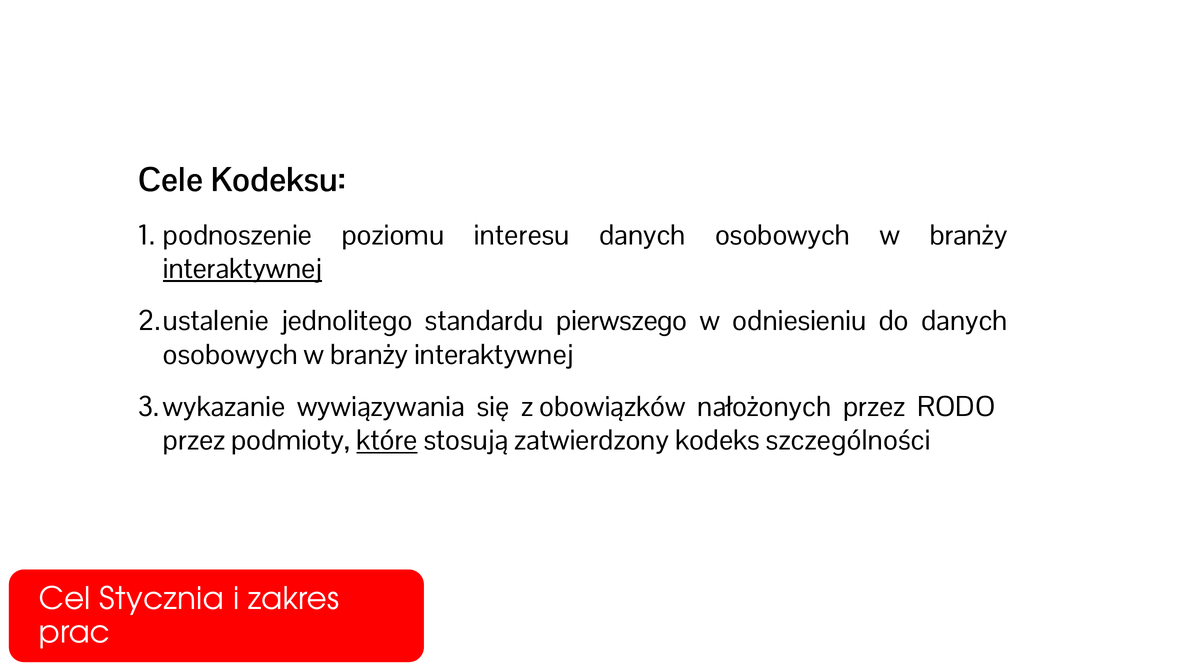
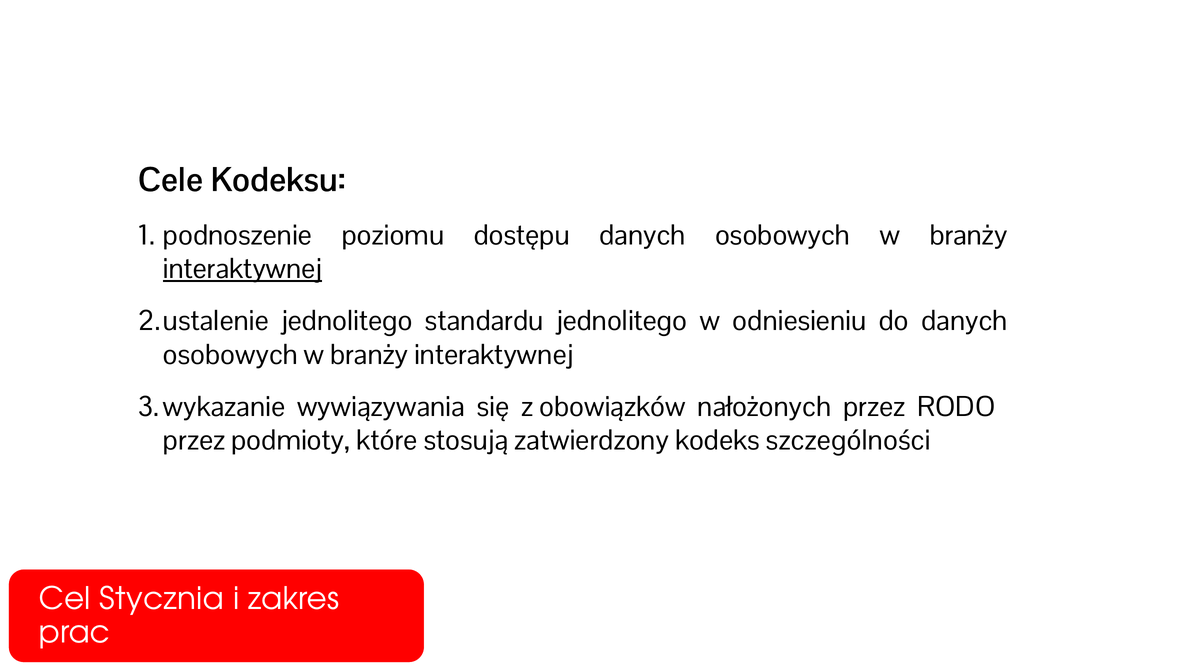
interesu: interesu -> dostępu (522, 235)
standardu pierwszego: pierwszego -> jednolitego (622, 321)
które underline: present -> none (387, 441)
